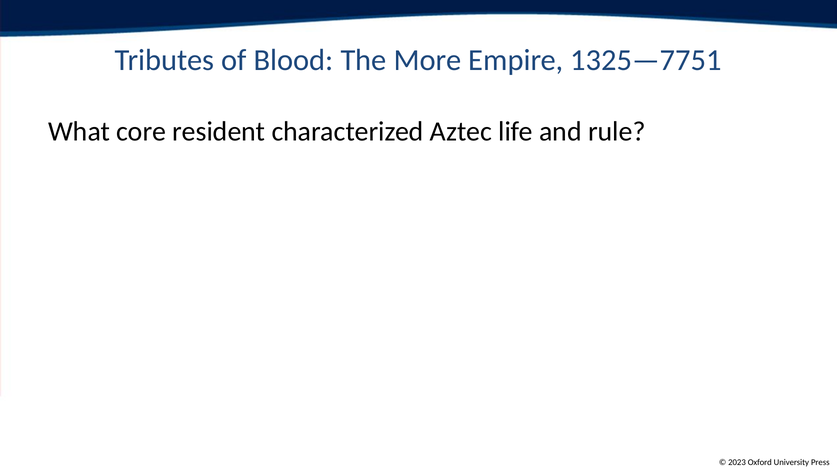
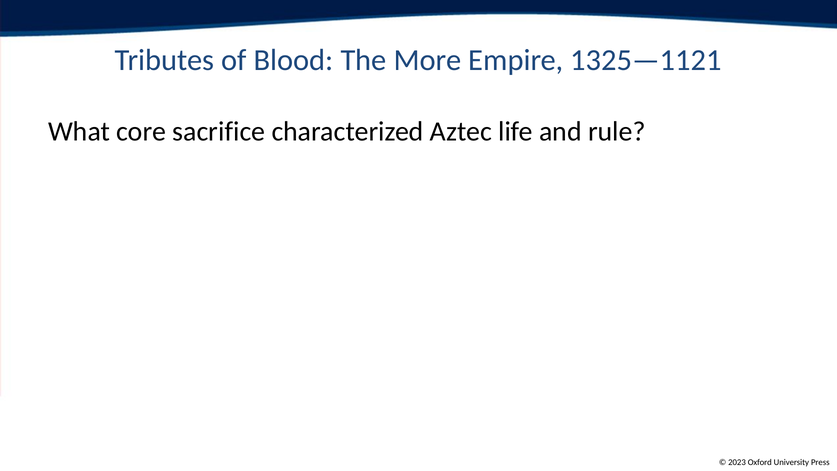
1325—7751: 1325—7751 -> 1325—1121 (646, 60)
resident: resident -> sacrifice (219, 132)
